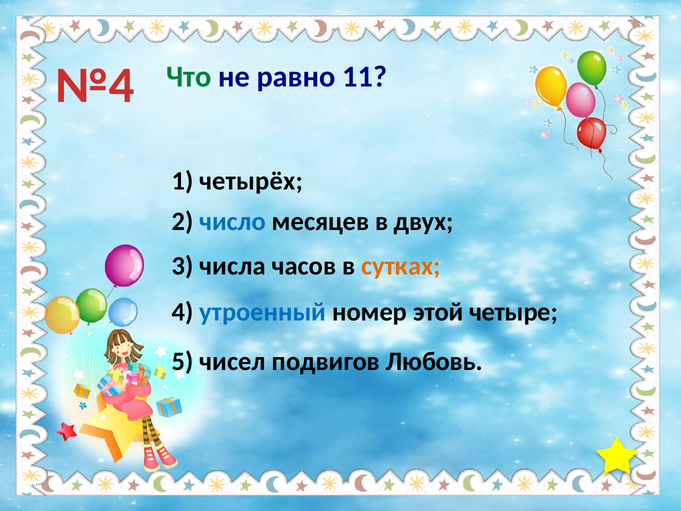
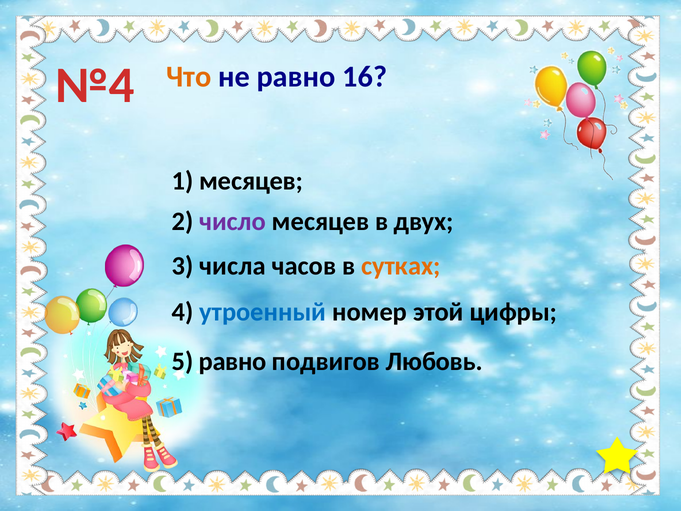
Что colour: green -> orange (189, 77)
11: 11 -> 16 (365, 77)
1 четырёх: четырёх -> месяцев (251, 181)
число colour: blue -> purple (233, 222)
четыре: четыре -> цифры (513, 312)
5 чисел: чисел -> равно (233, 362)
